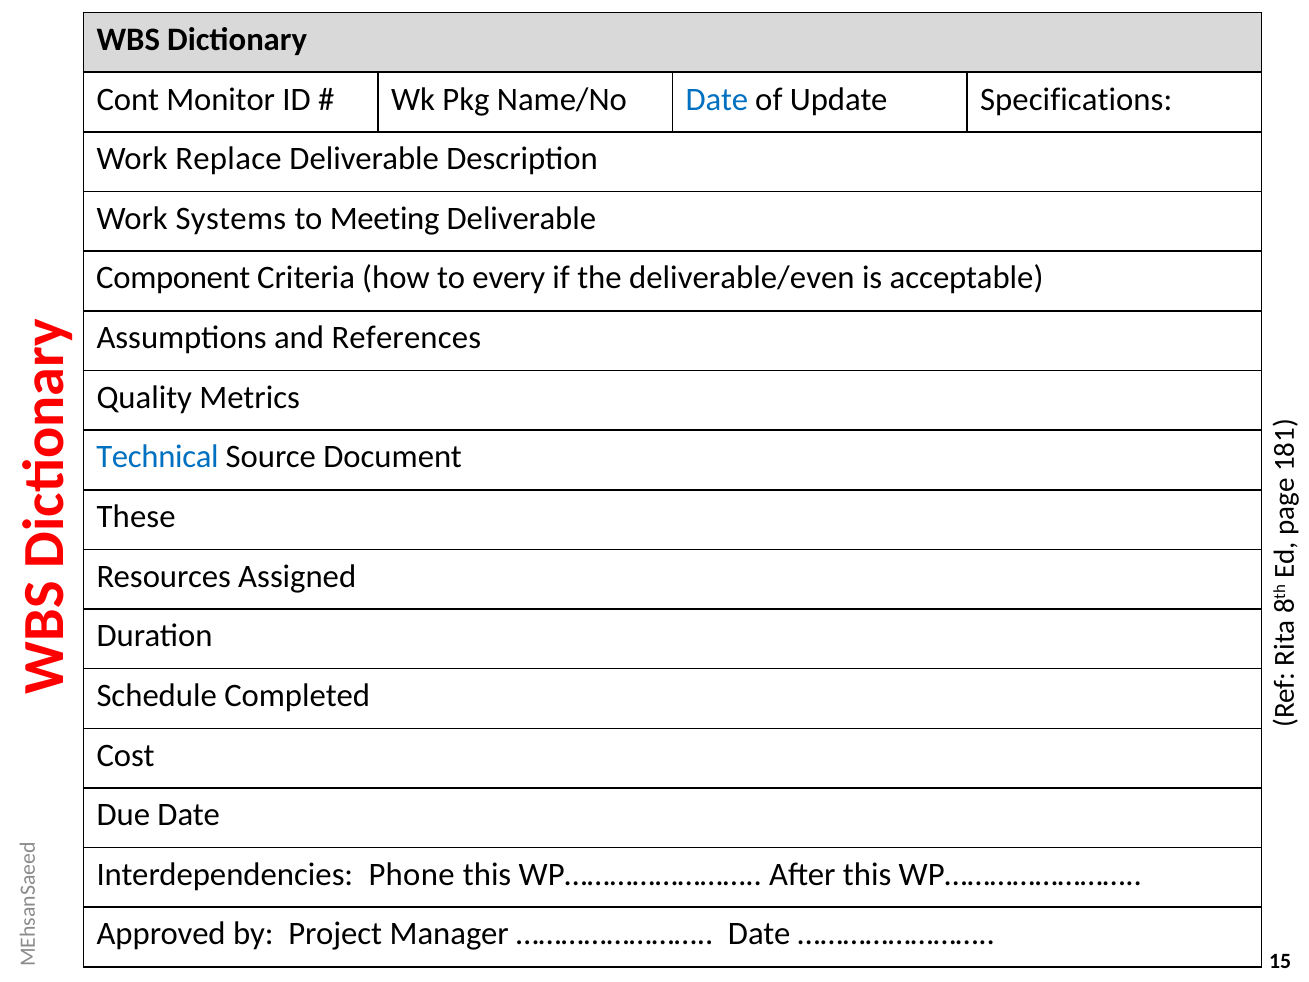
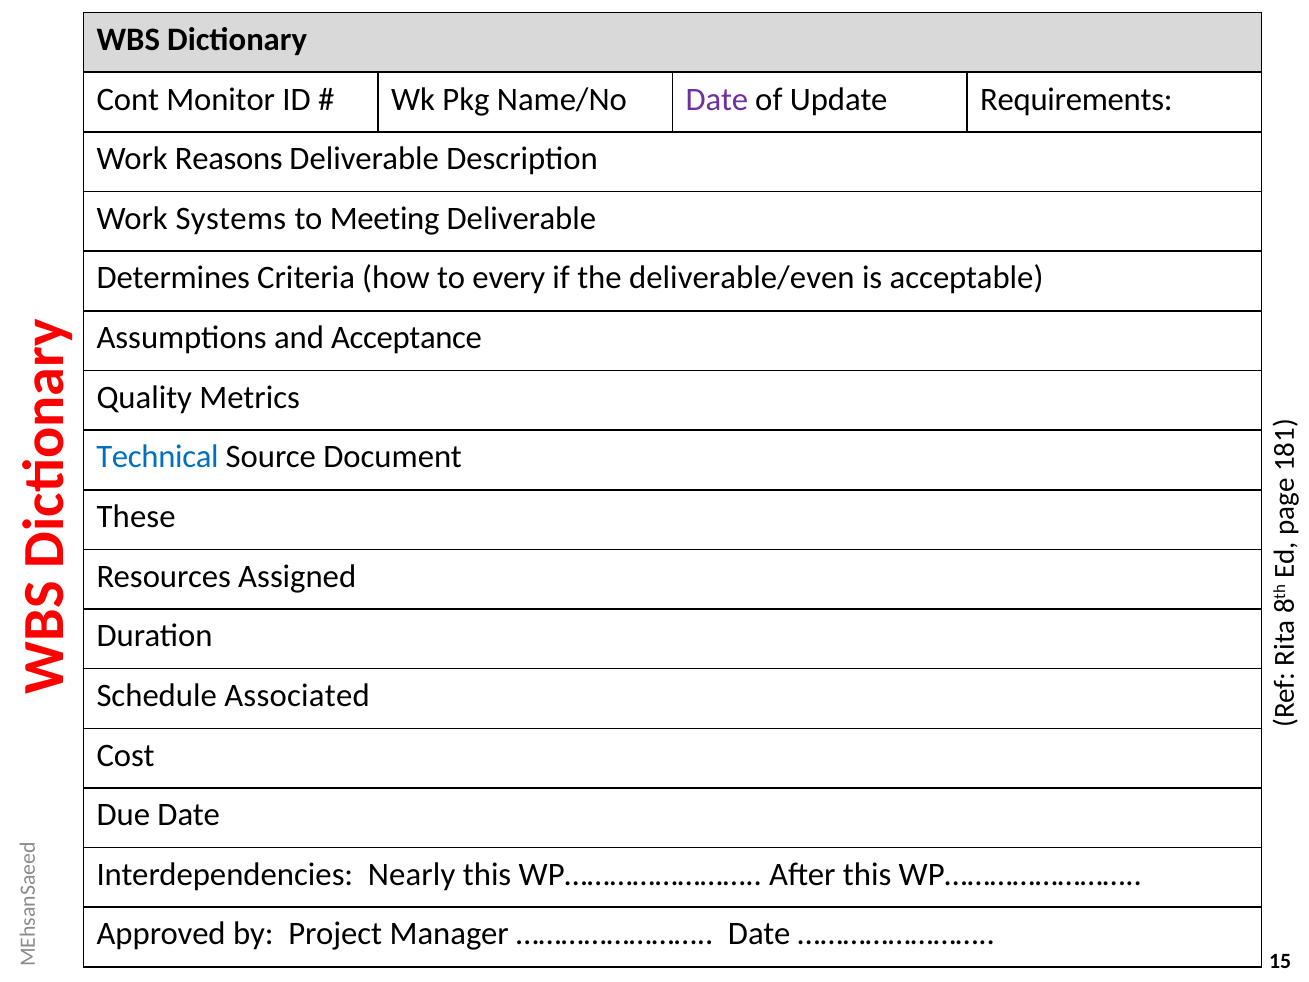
Date colour: blue -> purple (717, 99)
Specifications: Specifications -> Requirements (1076, 99)
Replace: Replace -> Reasons (229, 159)
Component: Component -> Determines (173, 278)
References: References -> Acceptance (407, 338)
Completed: Completed -> Associated (297, 695)
Phone: Phone -> Nearly (412, 874)
